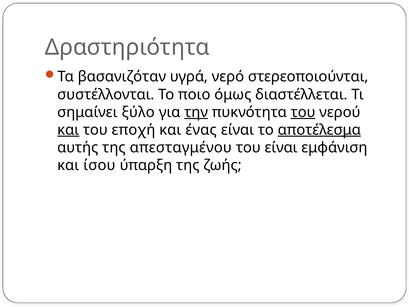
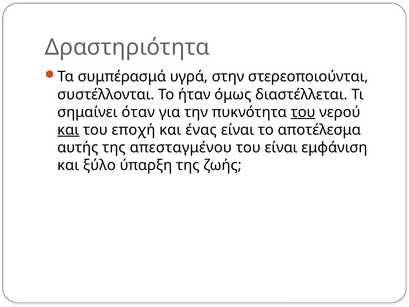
βασανιζόταν: βασανιζόταν -> συμπέρασμά (122, 77)
νερό: νερό -> στην (228, 77)
ποιο: ποιο -> ήταν (194, 94)
ξύλο: ξύλο -> όταν (138, 112)
την underline: present -> none (196, 112)
αποτέλεσμα underline: present -> none (319, 130)
ίσου: ίσου -> ξύλο (99, 165)
